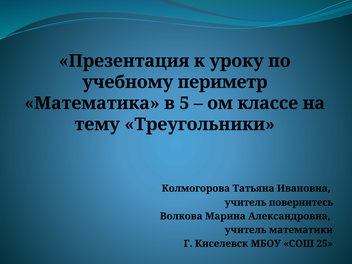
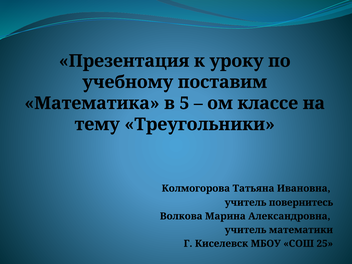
периметр: периметр -> поставим (222, 82)
